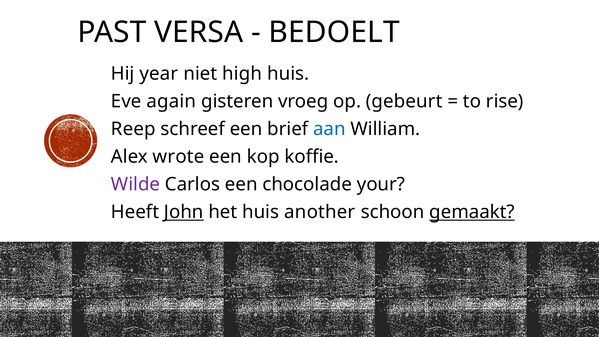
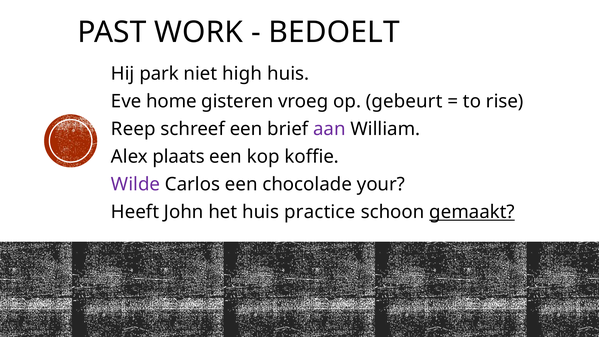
VERSA: VERSA -> WORK (199, 32)
year: year -> park (159, 74)
again: again -> home (171, 101)
aan colour: blue -> purple (329, 129)
wrote: wrote -> plaats (179, 157)
John underline: present -> none (184, 212)
another: another -> practice (320, 212)
